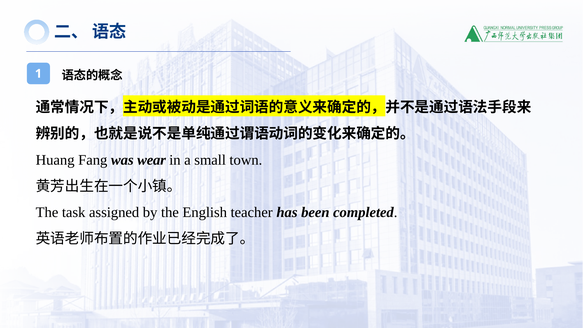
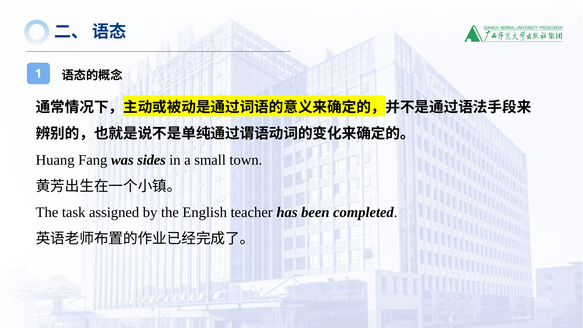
wear: wear -> sides (152, 160)
